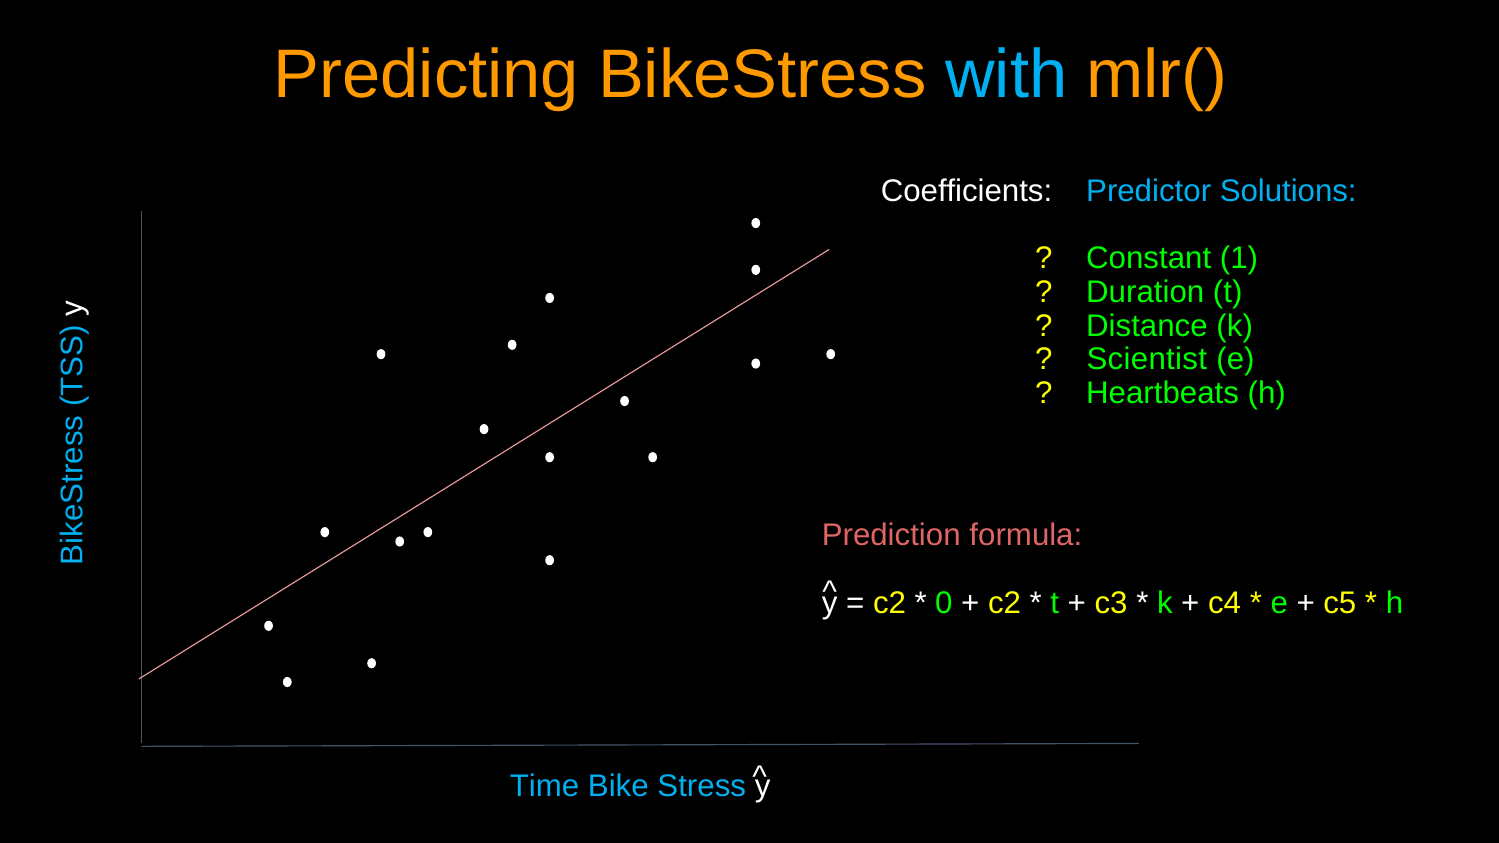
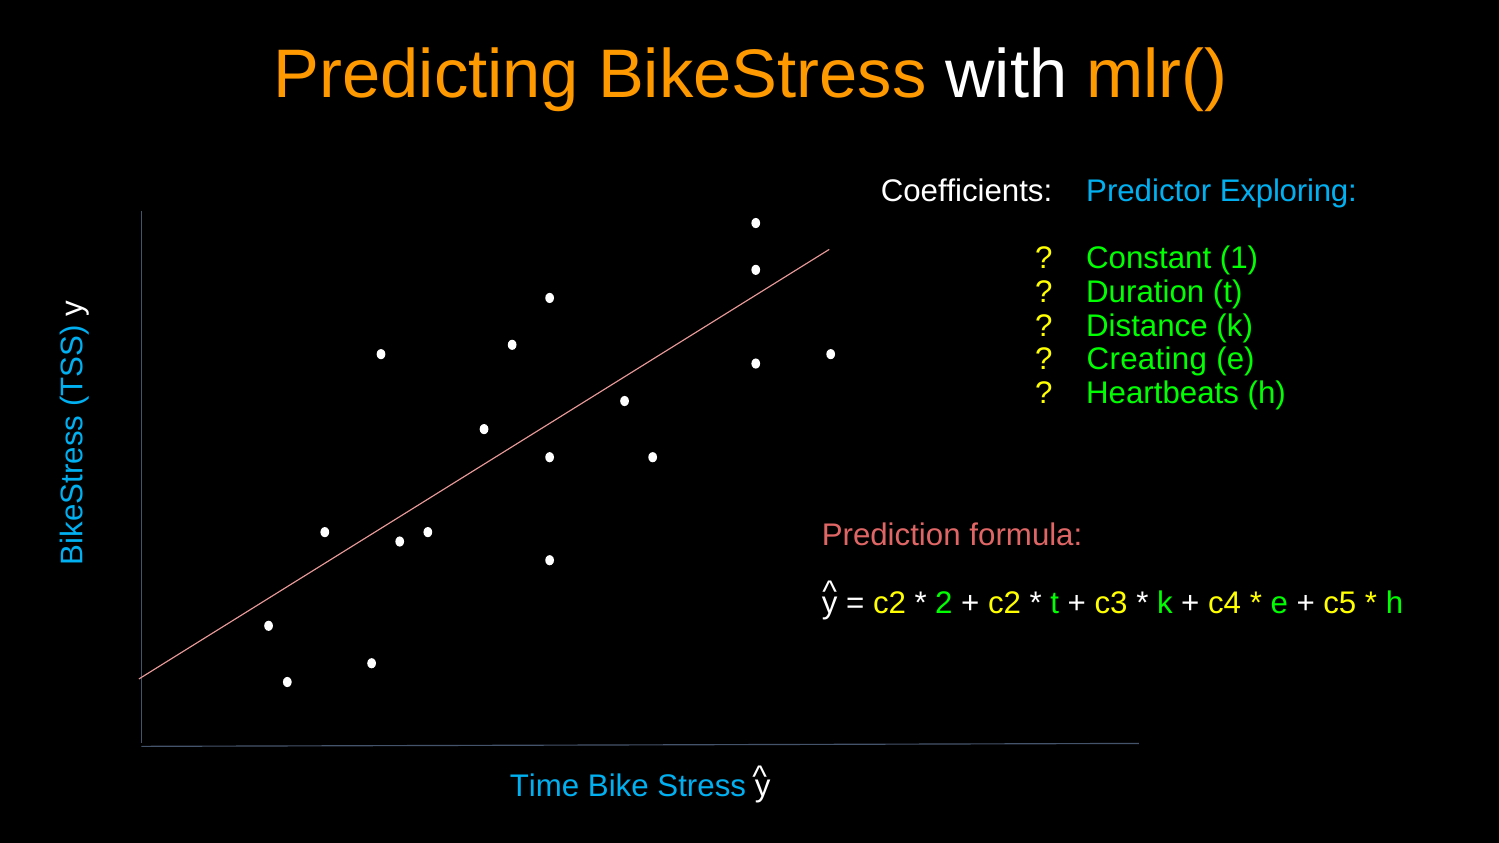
with colour: light blue -> white (1006, 75)
Solutions: Solutions -> Exploring (1288, 191)
Scientist: Scientist -> Creating (1147, 360)
0: 0 -> 2 (944, 603)
